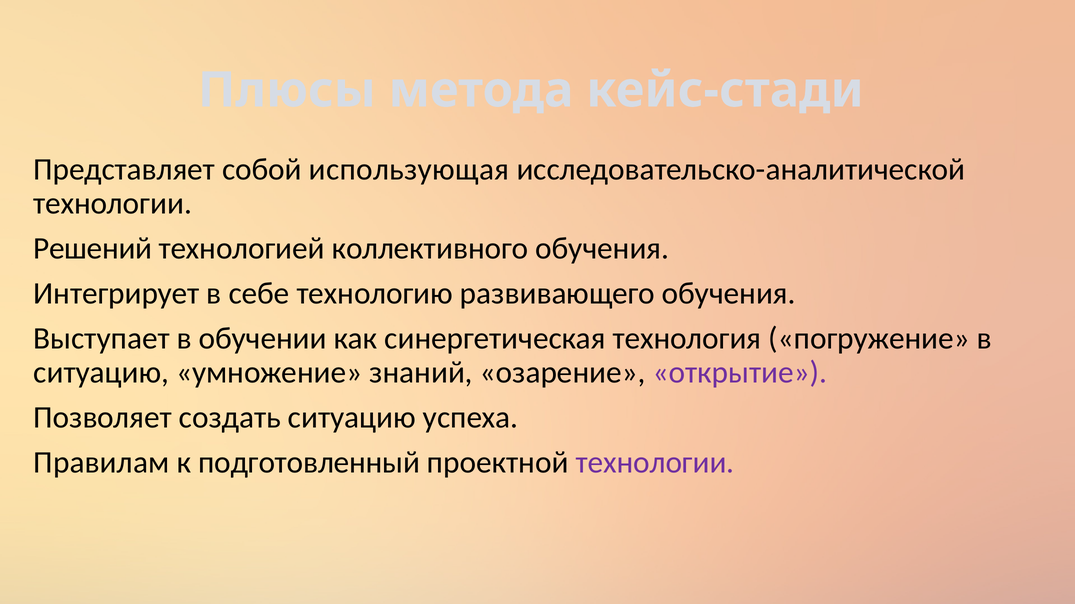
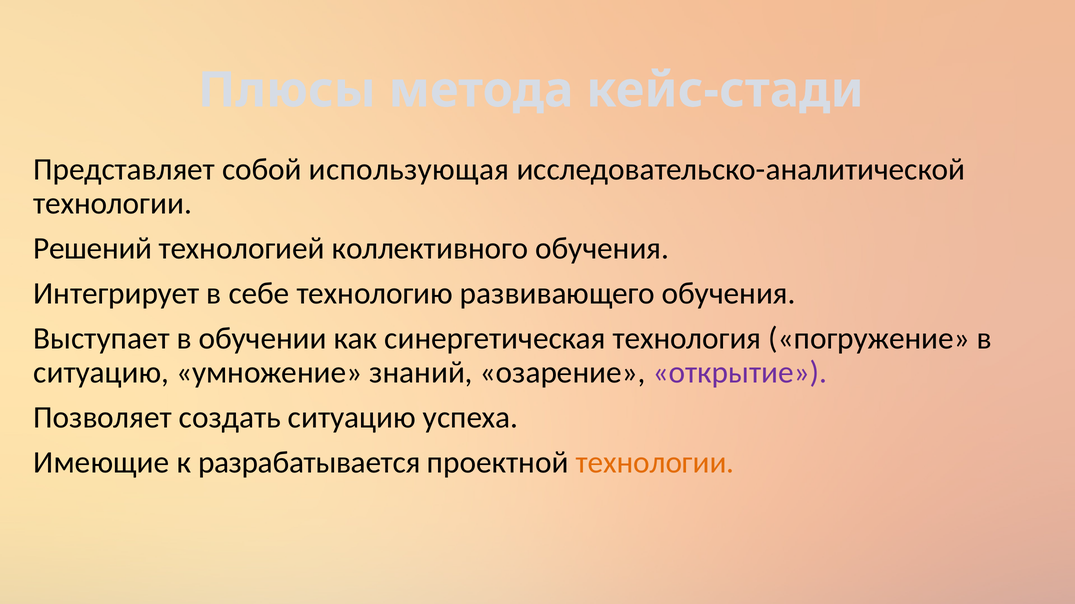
Правилам: Правилам -> Имеющие (101, 463)
подготовленный: подготовленный -> разрабатывается (309, 463)
технологии colour: purple -> orange (655, 463)
